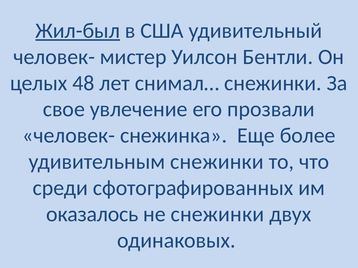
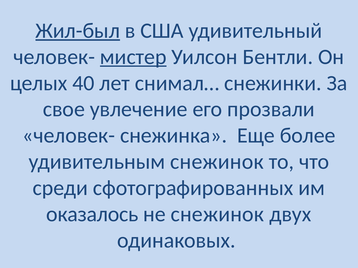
мистер underline: none -> present (133, 57)
48: 48 -> 40 (83, 83)
удивительным снежинки: снежинки -> снежинок (217, 162)
не снежинки: снежинки -> снежинок (217, 215)
